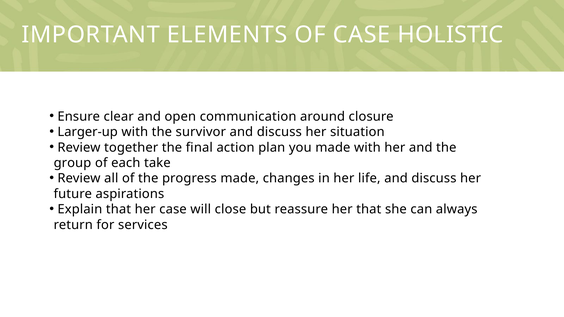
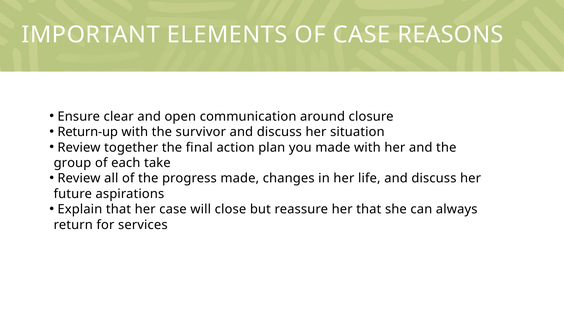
HOLISTIC: HOLISTIC -> REASONS (450, 35)
Larger-up: Larger-up -> Return-up (88, 132)
